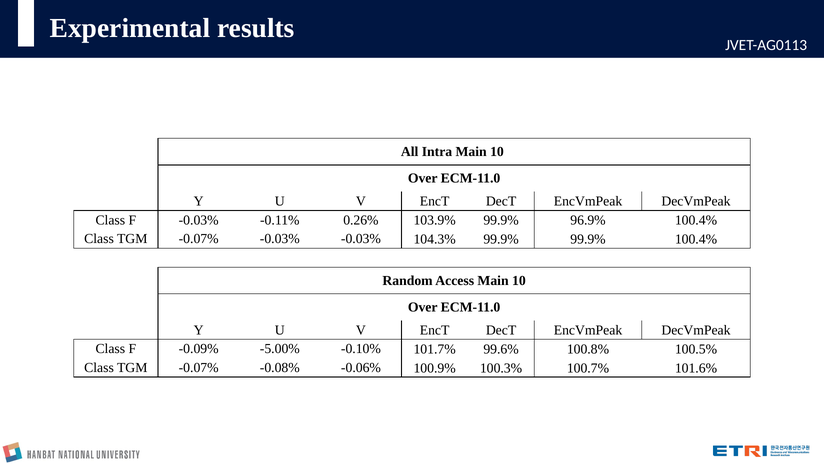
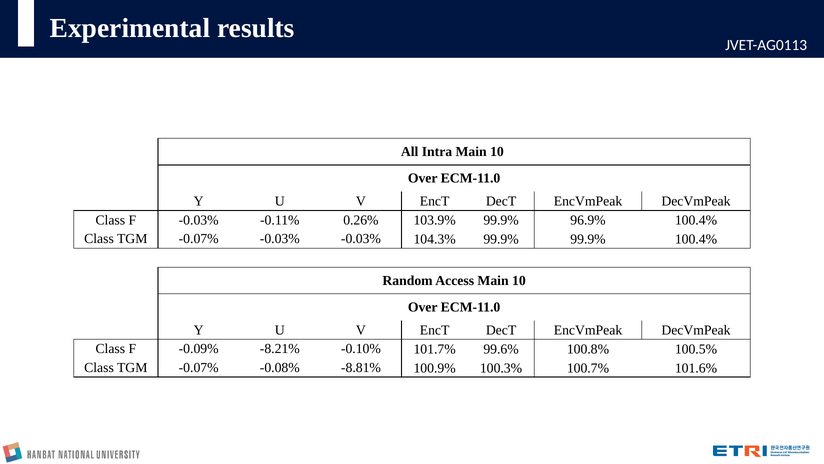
-5.00%: -5.00% -> -8.21% (280, 348)
-0.06%: -0.06% -> -8.81% (361, 367)
